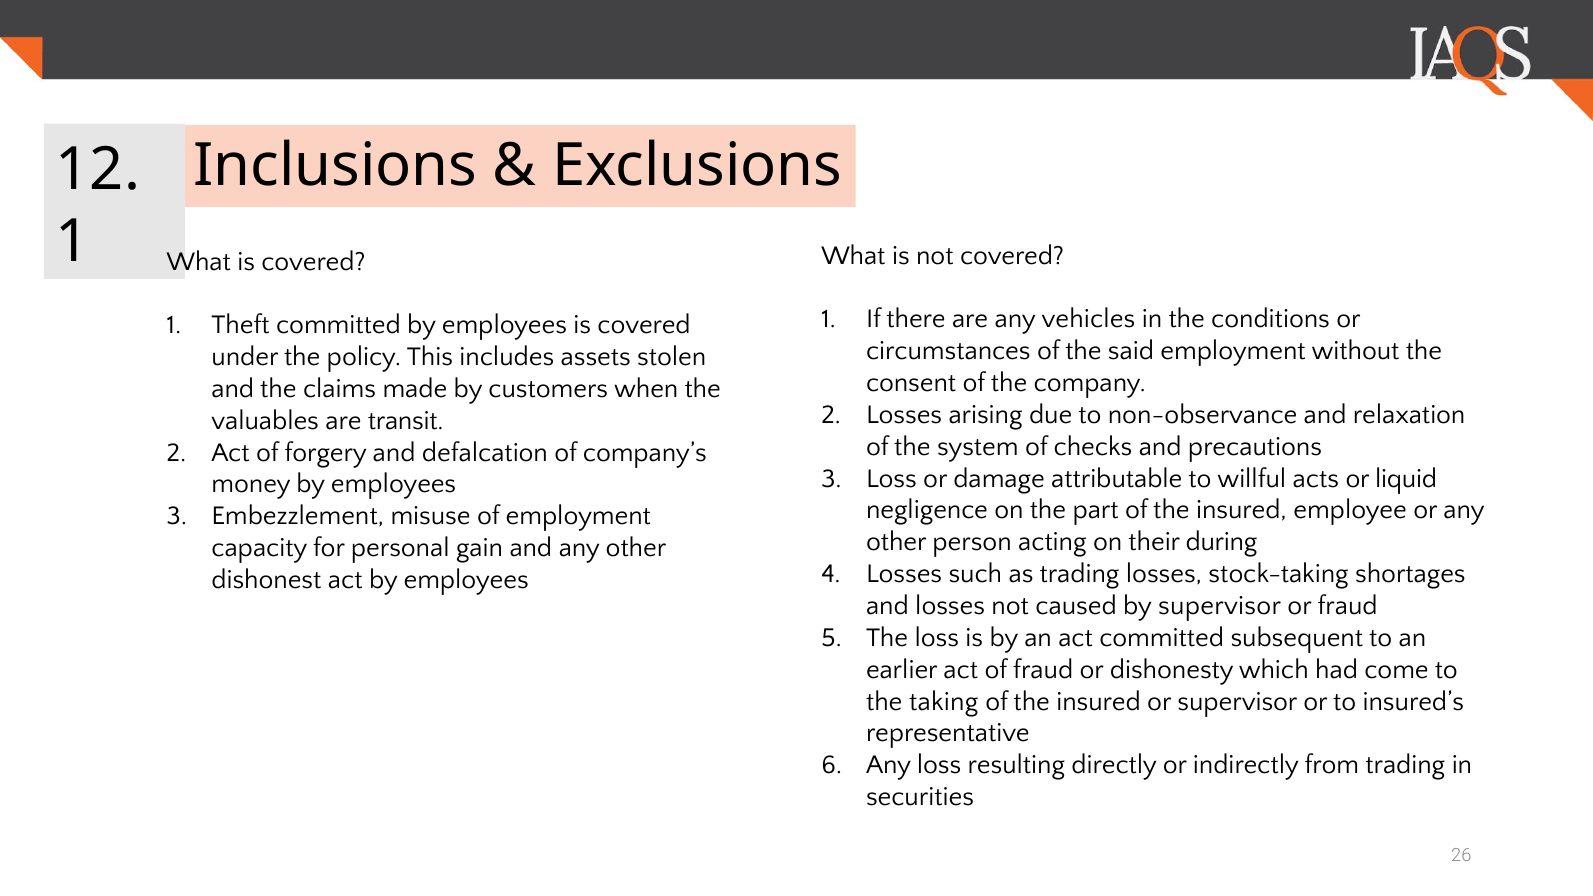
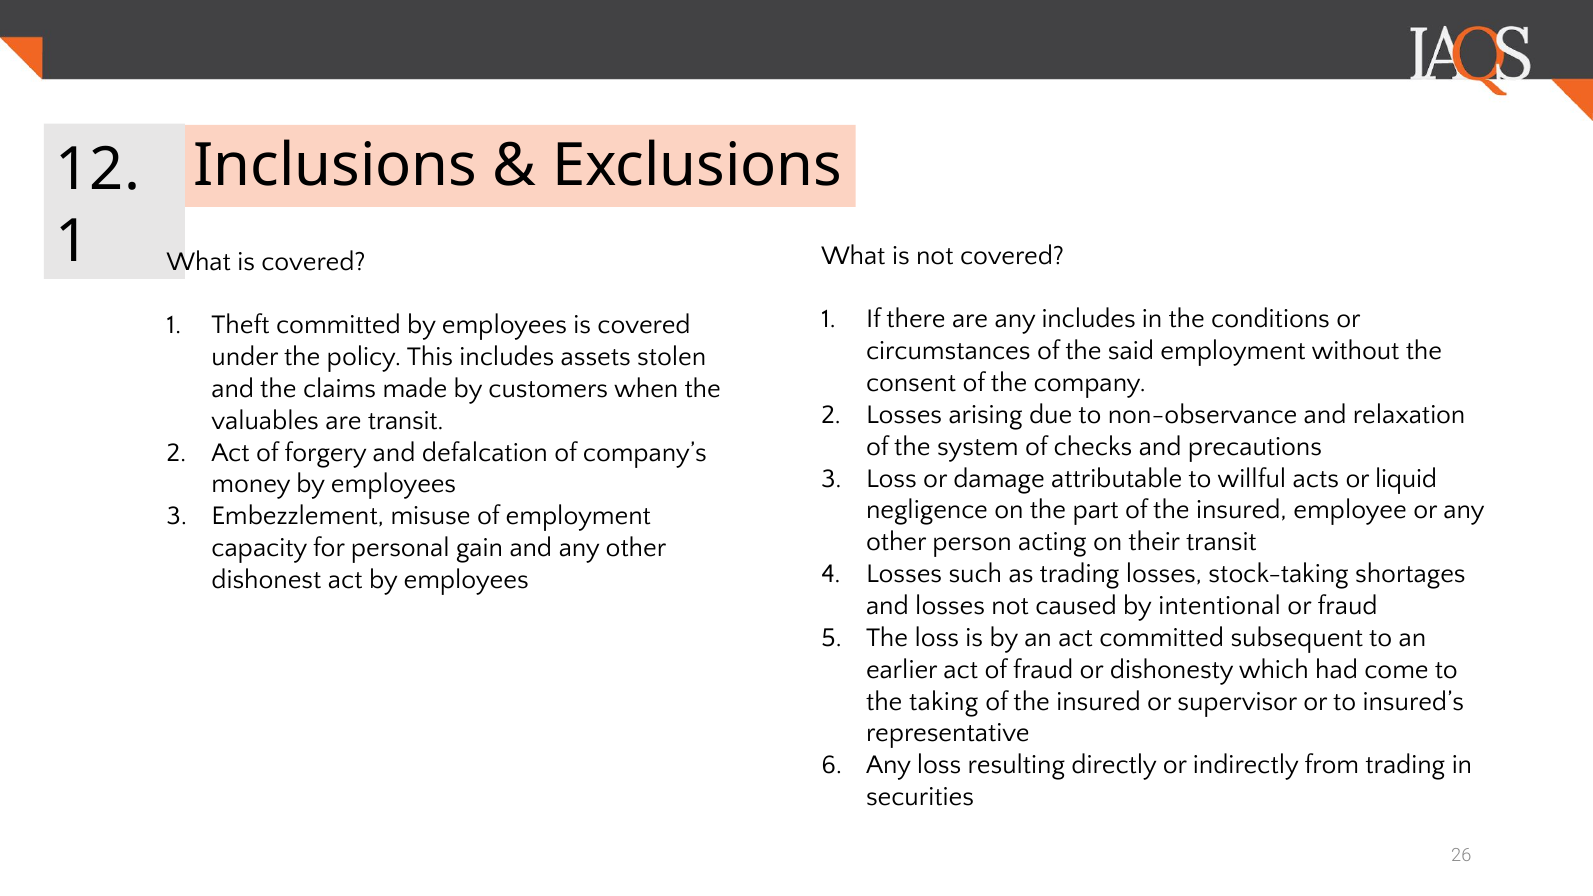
any vehicles: vehicles -> includes (1089, 319)
their during: during -> transit (1221, 542)
by supervisor: supervisor -> intentional (1220, 606)
